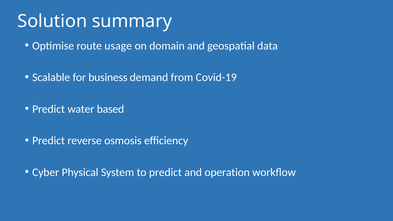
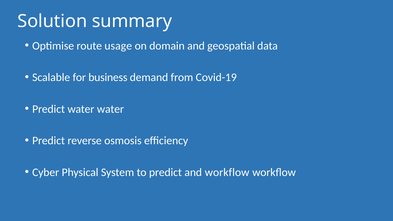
water based: based -> water (110, 109)
and operation: operation -> workflow (227, 172)
